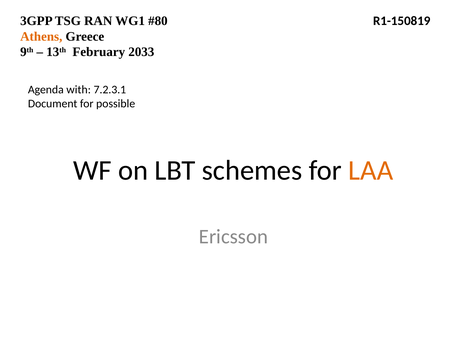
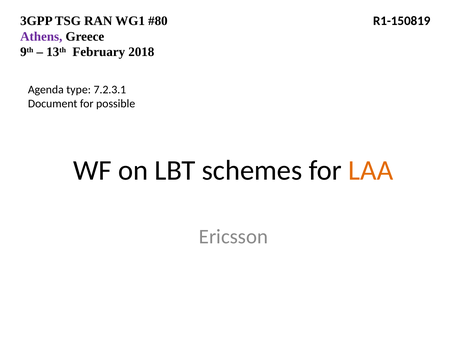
Athens colour: orange -> purple (41, 36)
2033: 2033 -> 2018 (141, 52)
with: with -> type (79, 90)
